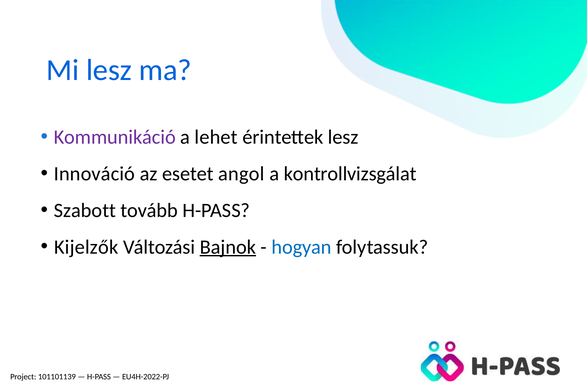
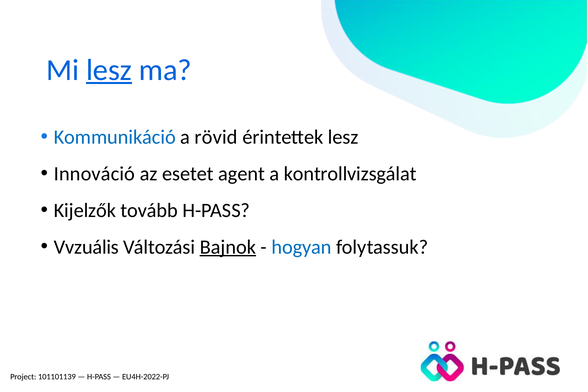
lesz underline: none -> present (109, 70)
Kommunikáció colour: purple -> blue (115, 137)
lehet: lehet -> rövid (216, 137)
angol: angol -> agent (241, 174)
Szabott: Szabott -> Kijelzők (85, 210)
Kijelzők: Kijelzők -> Vvzuális (86, 247)
